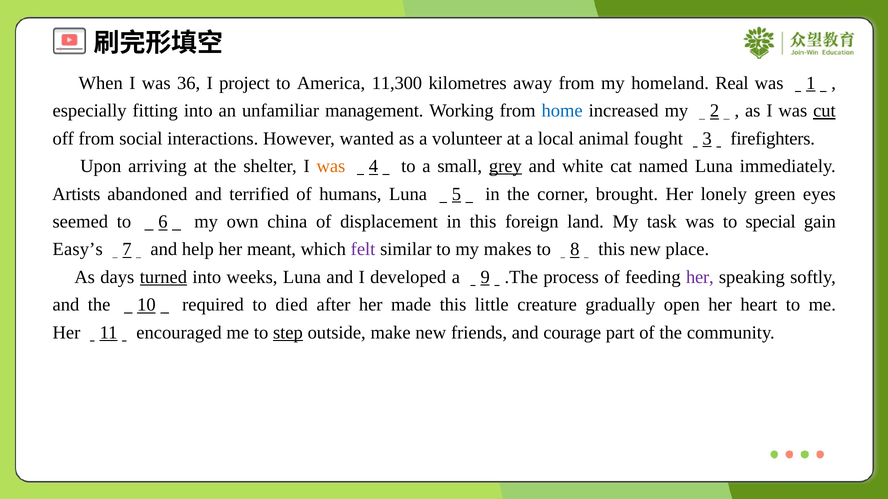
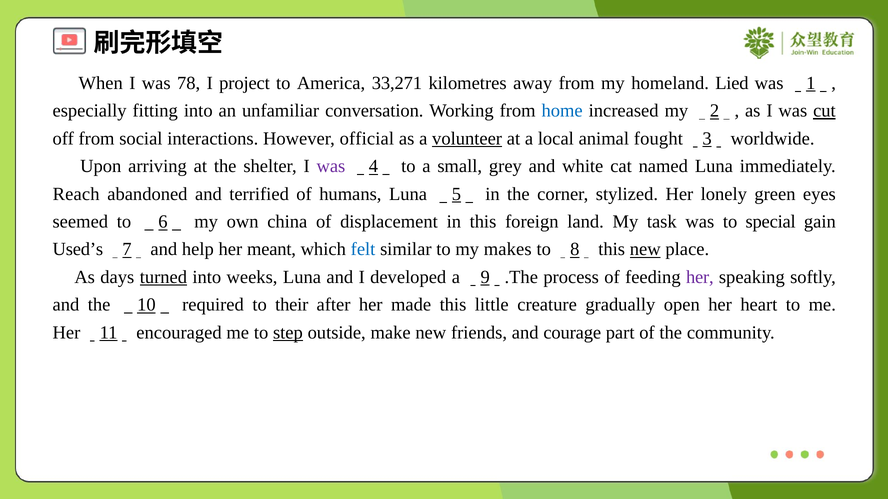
36: 36 -> 78 (189, 83)
11,300: 11,300 -> 33,271 (397, 83)
Real: Real -> Lied (732, 83)
management: management -> conversation (374, 111)
wanted: wanted -> official (367, 139)
volunteer underline: none -> present (467, 139)
firefighters: firefighters -> worldwide (773, 139)
was colour: orange -> purple (331, 166)
grey underline: present -> none (505, 166)
Artists: Artists -> Reach (76, 194)
brought: brought -> stylized (627, 194)
Easy’s: Easy’s -> Used’s (78, 250)
felt colour: purple -> blue (363, 250)
new underline: none -> present (645, 250)
died: died -> their (292, 305)
